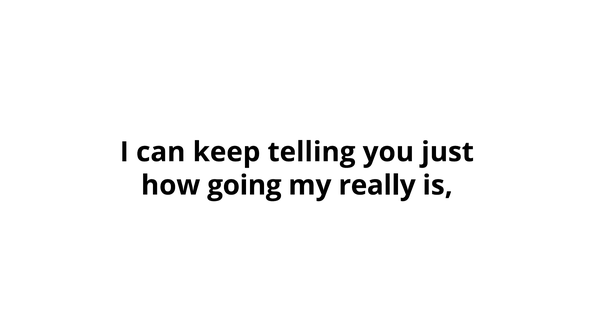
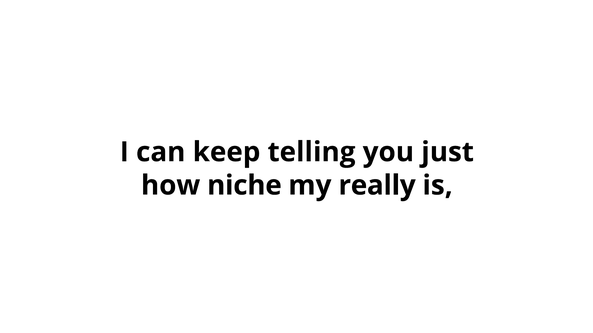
going: going -> niche (244, 186)
